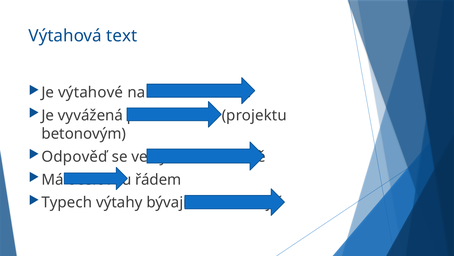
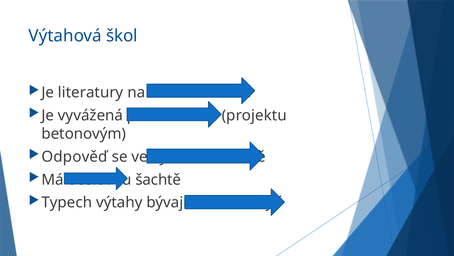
text: text -> škol (122, 36)
Je výtahové: výtahové -> literatury (91, 92)
řádem: řádem -> šachtě (158, 179)
